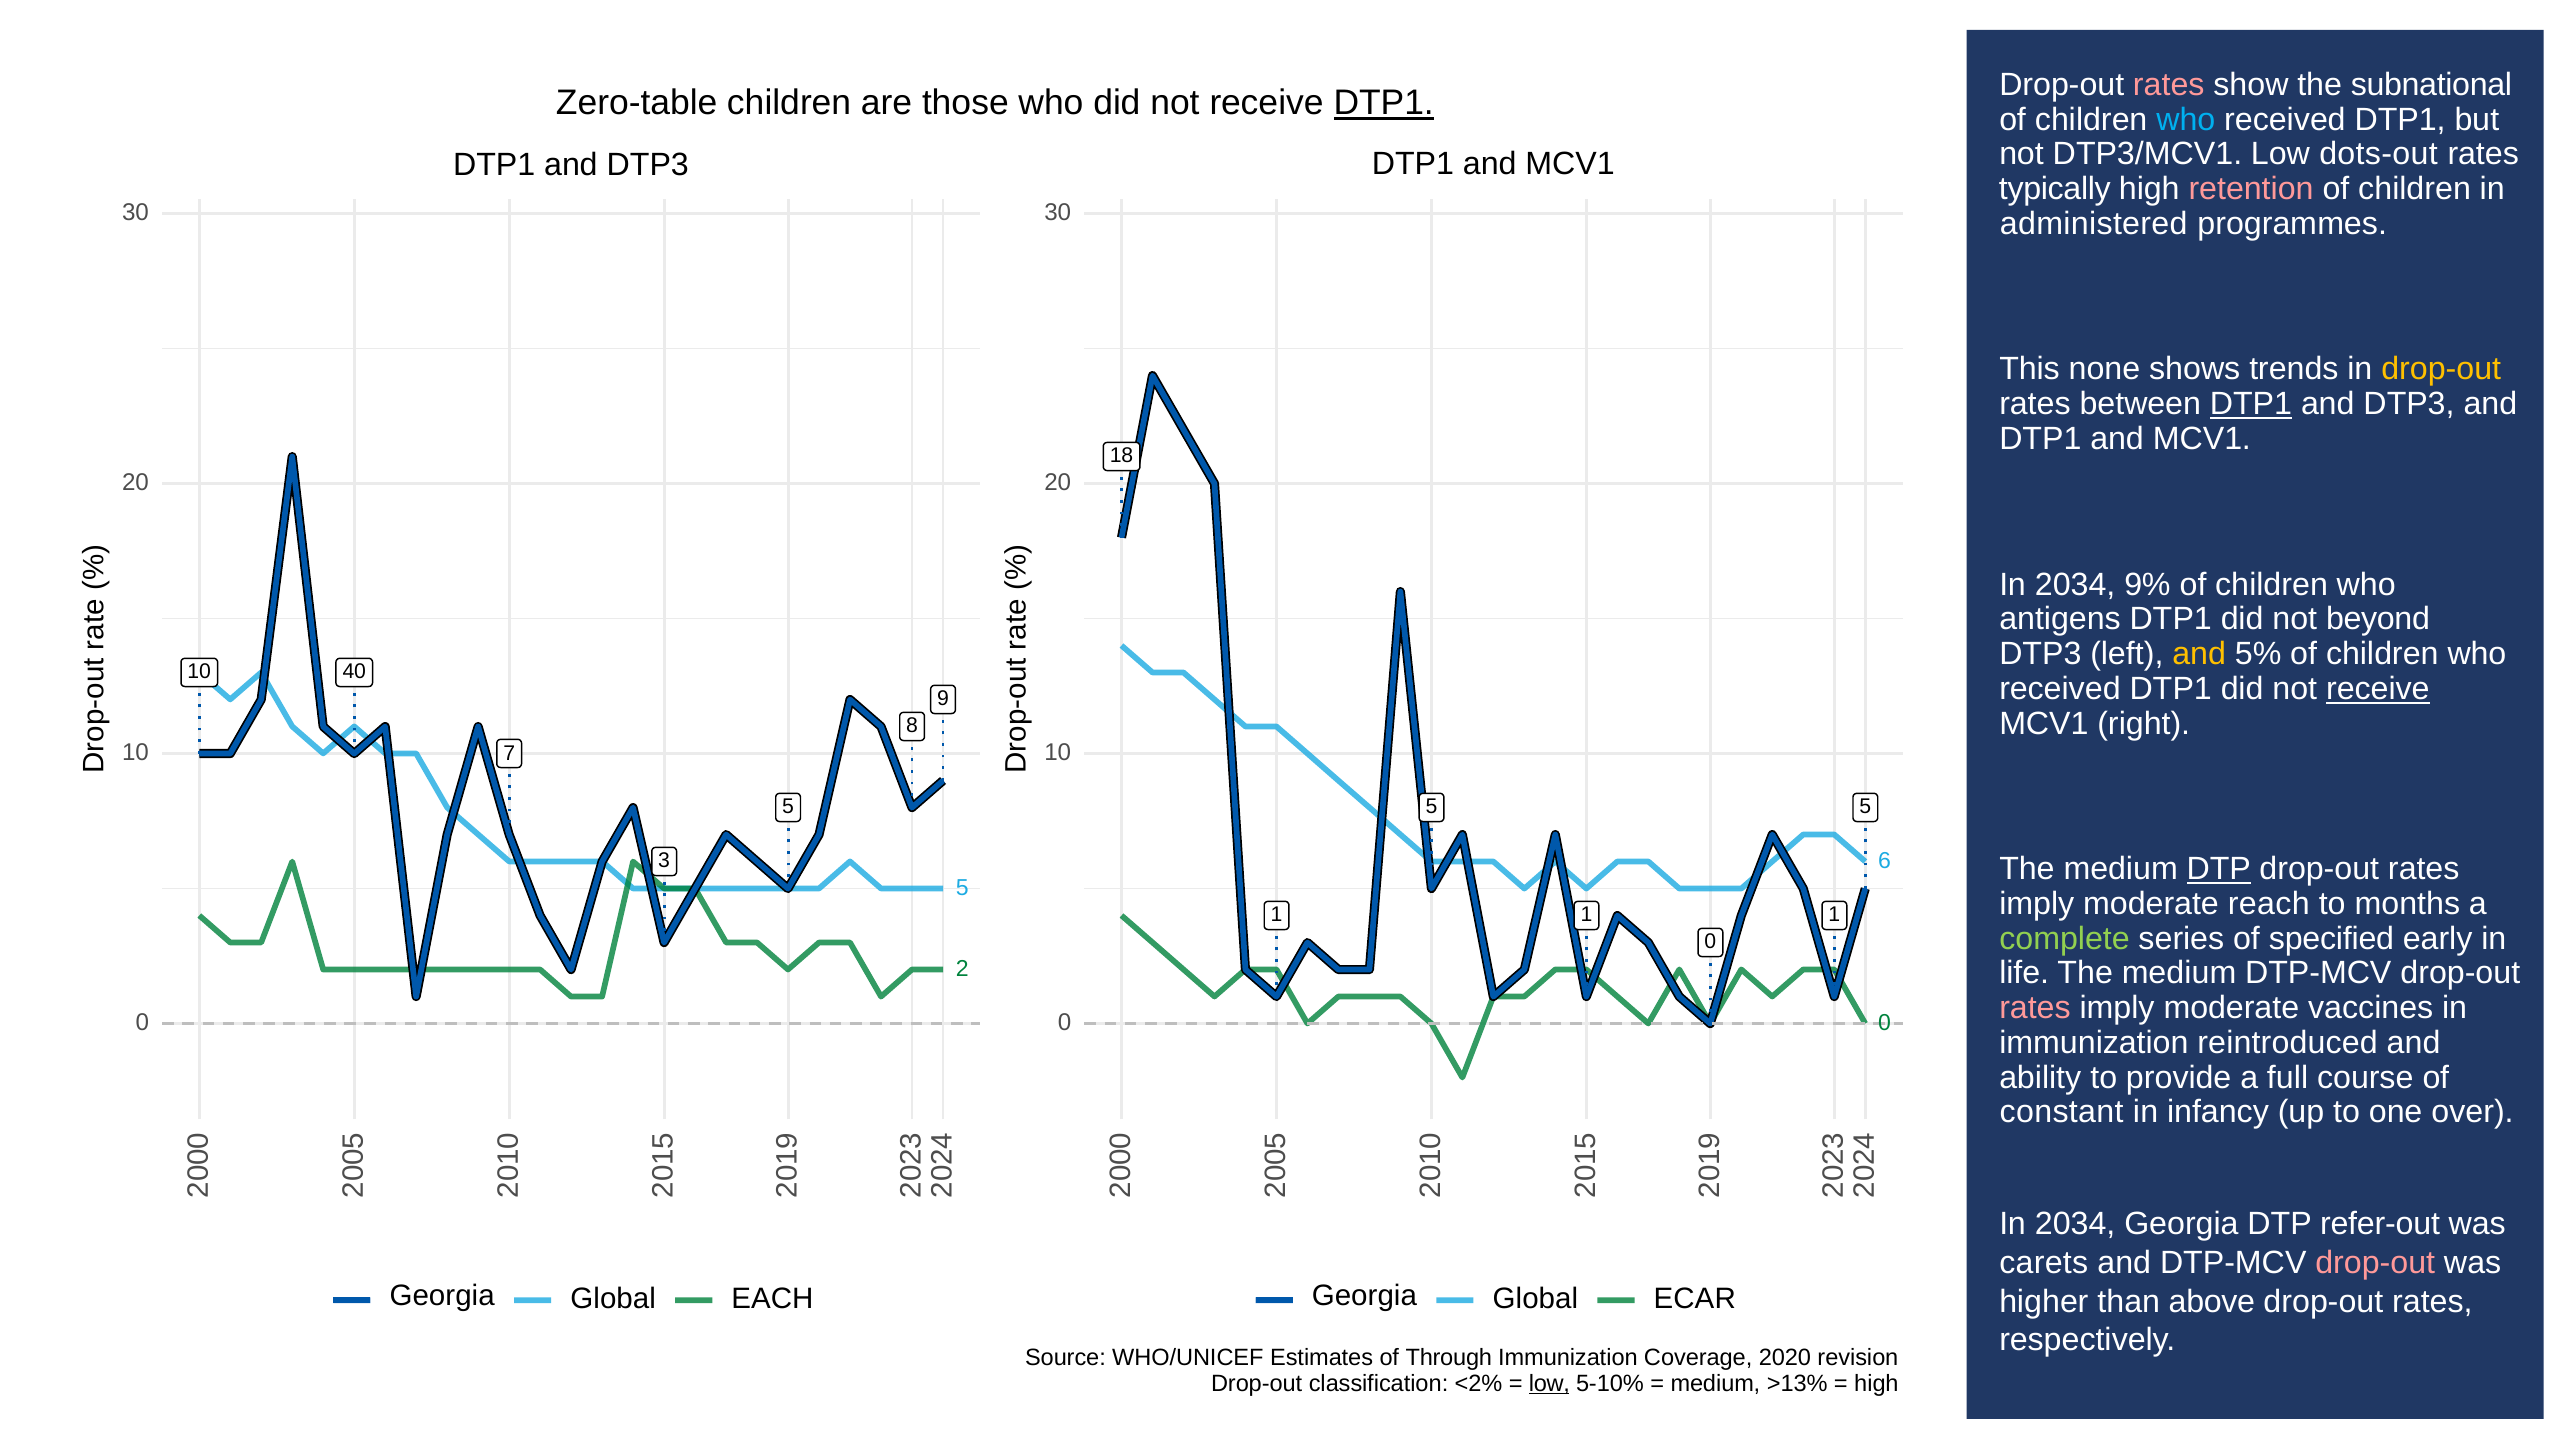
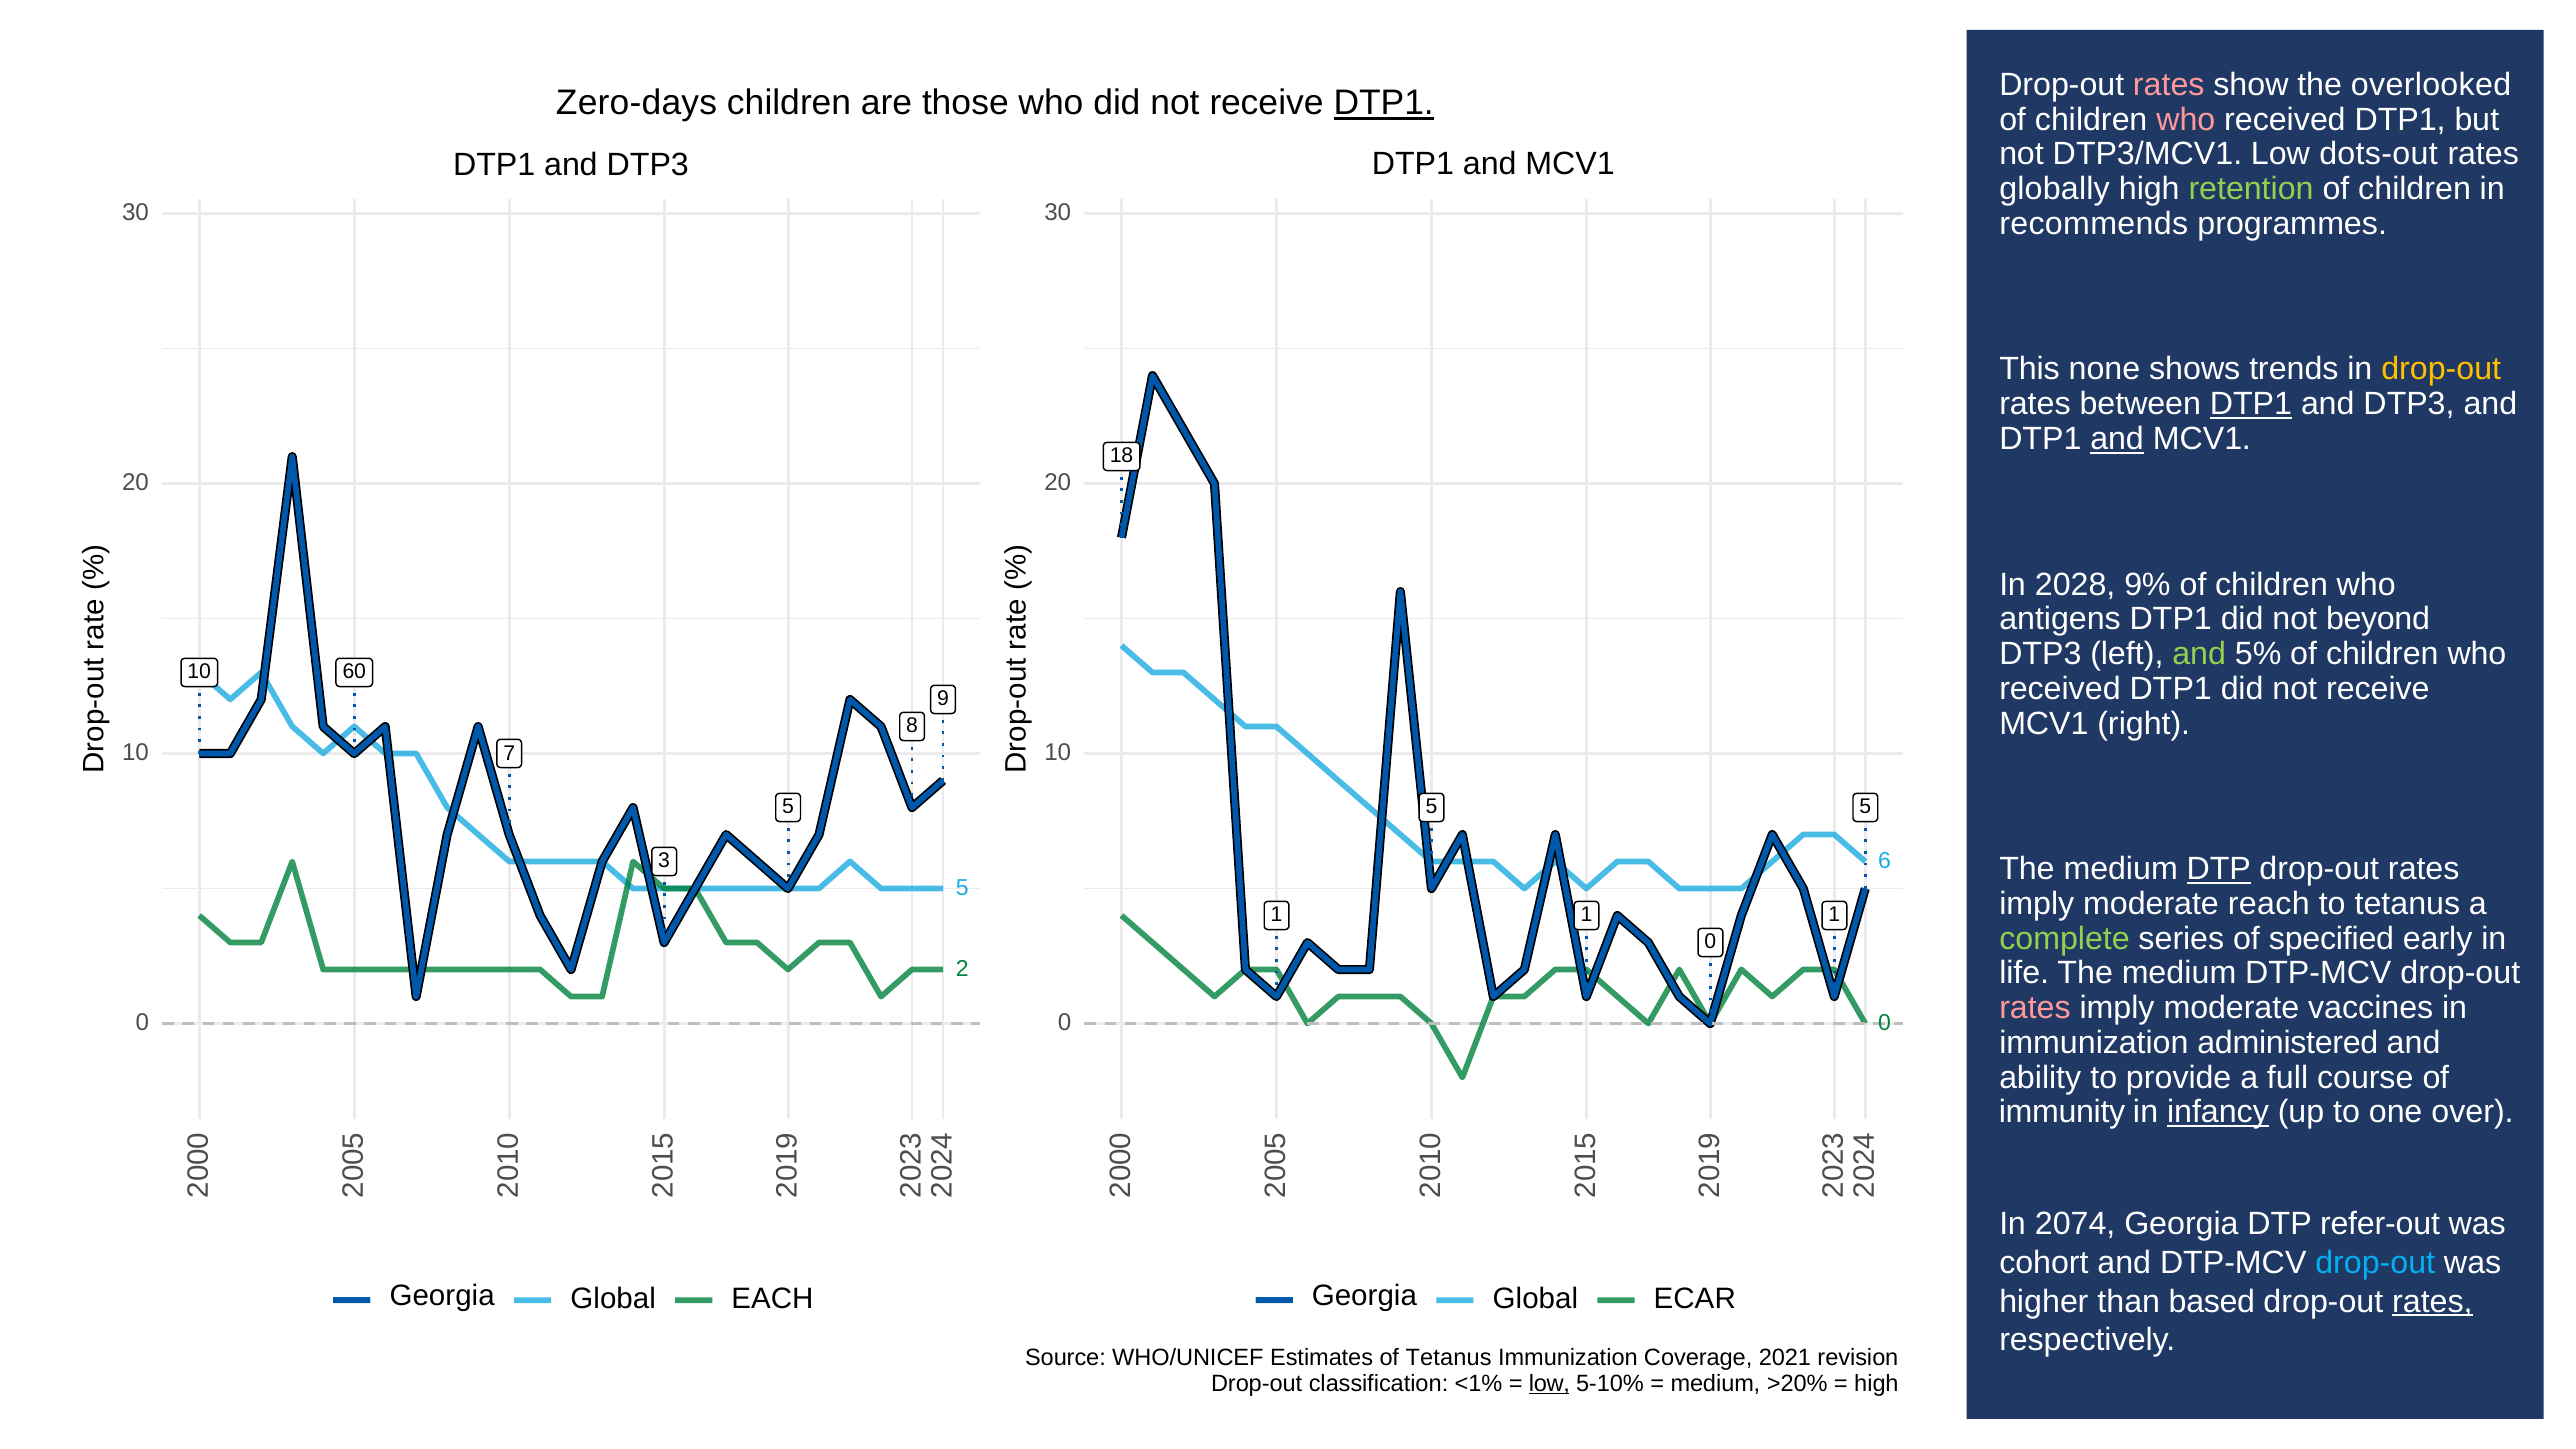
subnational: subnational -> overlooked (2431, 85)
Zero-table: Zero-table -> Zero-days (637, 103)
who colour: light blue -> pink (2186, 119)
typically: typically -> globally (2055, 189)
retention colour: pink -> light green (2251, 189)
administered: administered -> recommends (2094, 224)
and underline: none -> present (2117, 439)
2034: 2034 -> 2028 (2075, 584)
and colour: yellow -> light green (2199, 654)
40: 40 -> 60 (354, 672)
receive underline: present -> none (2378, 689)
to months: months -> tetanus (2407, 904)
reintroduced: reintroduced -> administered (2288, 1043)
constant: constant -> immunity (2062, 1112)
infancy underline: none -> present (2218, 1112)
2034: 2034 -> 2074 (2075, 1224)
carets: carets -> cohort (2044, 1263)
drop-out colour: pink -> light blue (2375, 1263)
above: above -> based (2212, 1302)
rates underline: none -> present (2432, 1302)
of Through: Through -> Tetanus (1449, 1358)
2020: 2020 -> 2021 (1785, 1358)
<2%: <2% -> <1% (1478, 1383)
>13%: >13% -> >20% (1797, 1383)
